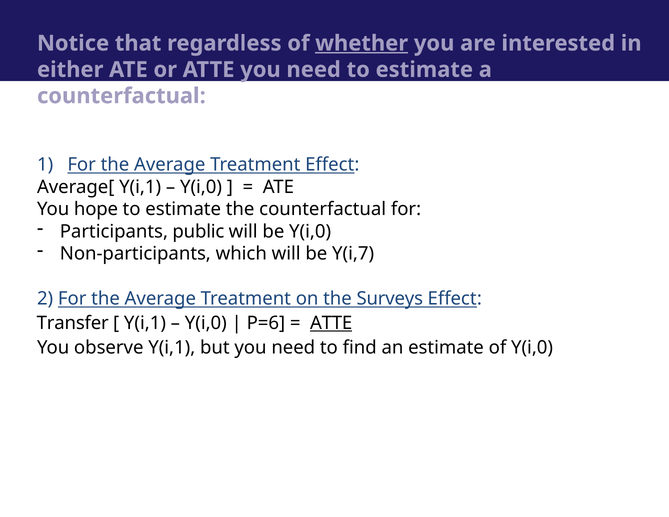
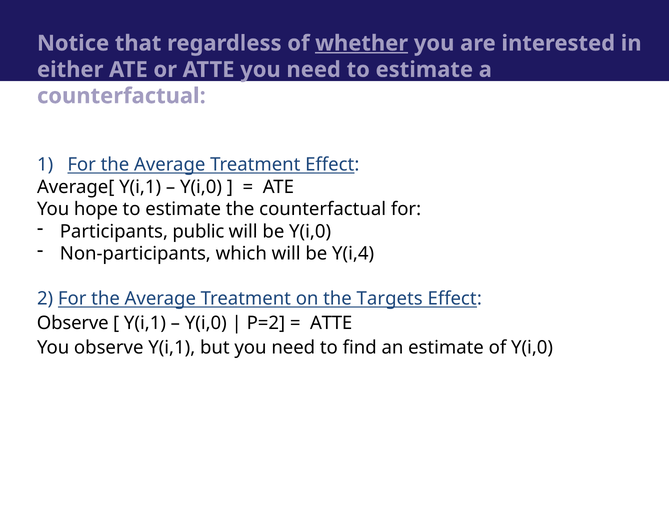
Y(i,7: Y(i,7 -> Y(i,4 (353, 254)
Surveys: Surveys -> Targets (390, 298)
Transfer: Transfer -> Observe (73, 323)
P=6: P=6 -> P=2 (266, 323)
ATTE underline: present -> none (331, 323)
